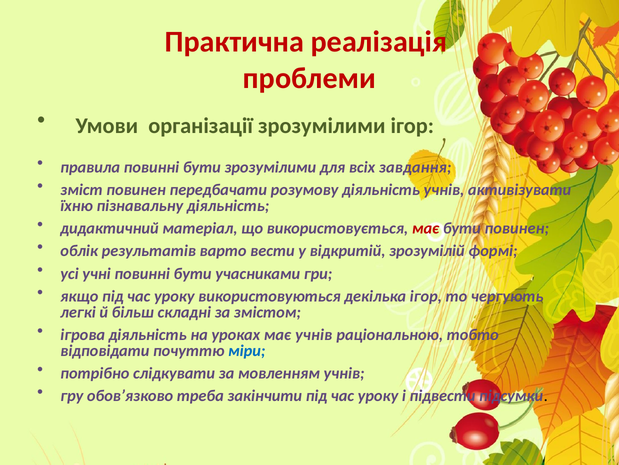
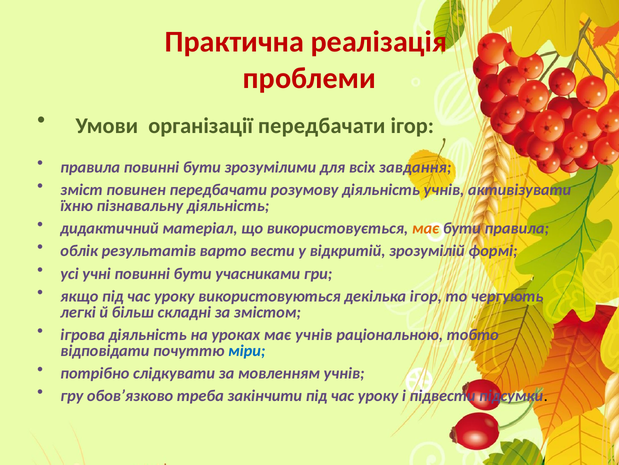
організації зрозумілими: зрозумілими -> передбачати (322, 125)
має colour: red -> orange (426, 228)
бути повинен: повинен -> правила (517, 228)
